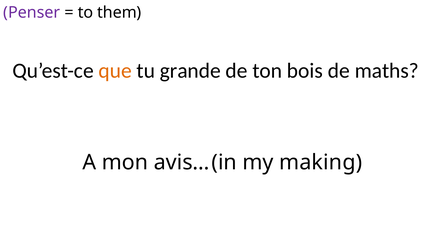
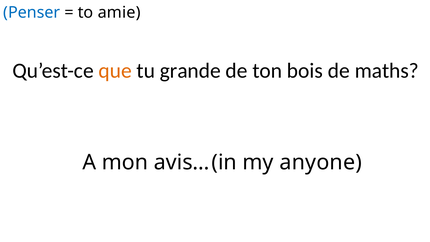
Penser colour: purple -> blue (32, 12)
them: them -> amie (119, 12)
making: making -> anyone (321, 162)
